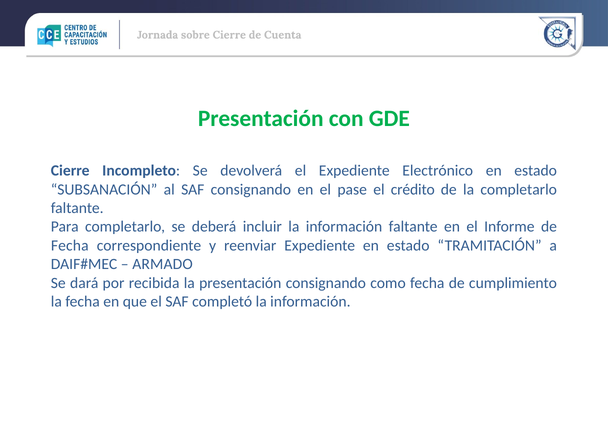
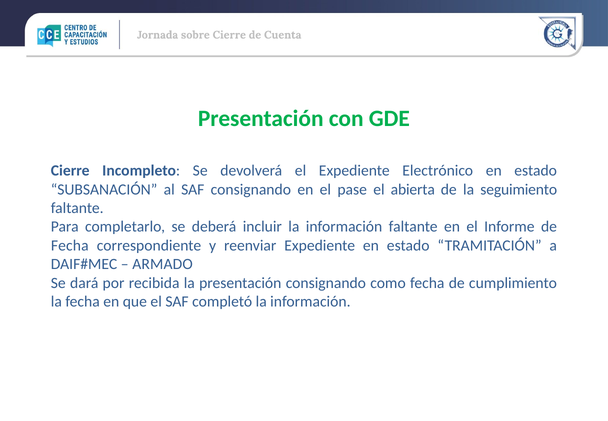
crédito: crédito -> abierta (413, 189)
la completarlo: completarlo -> seguimiento (519, 189)
